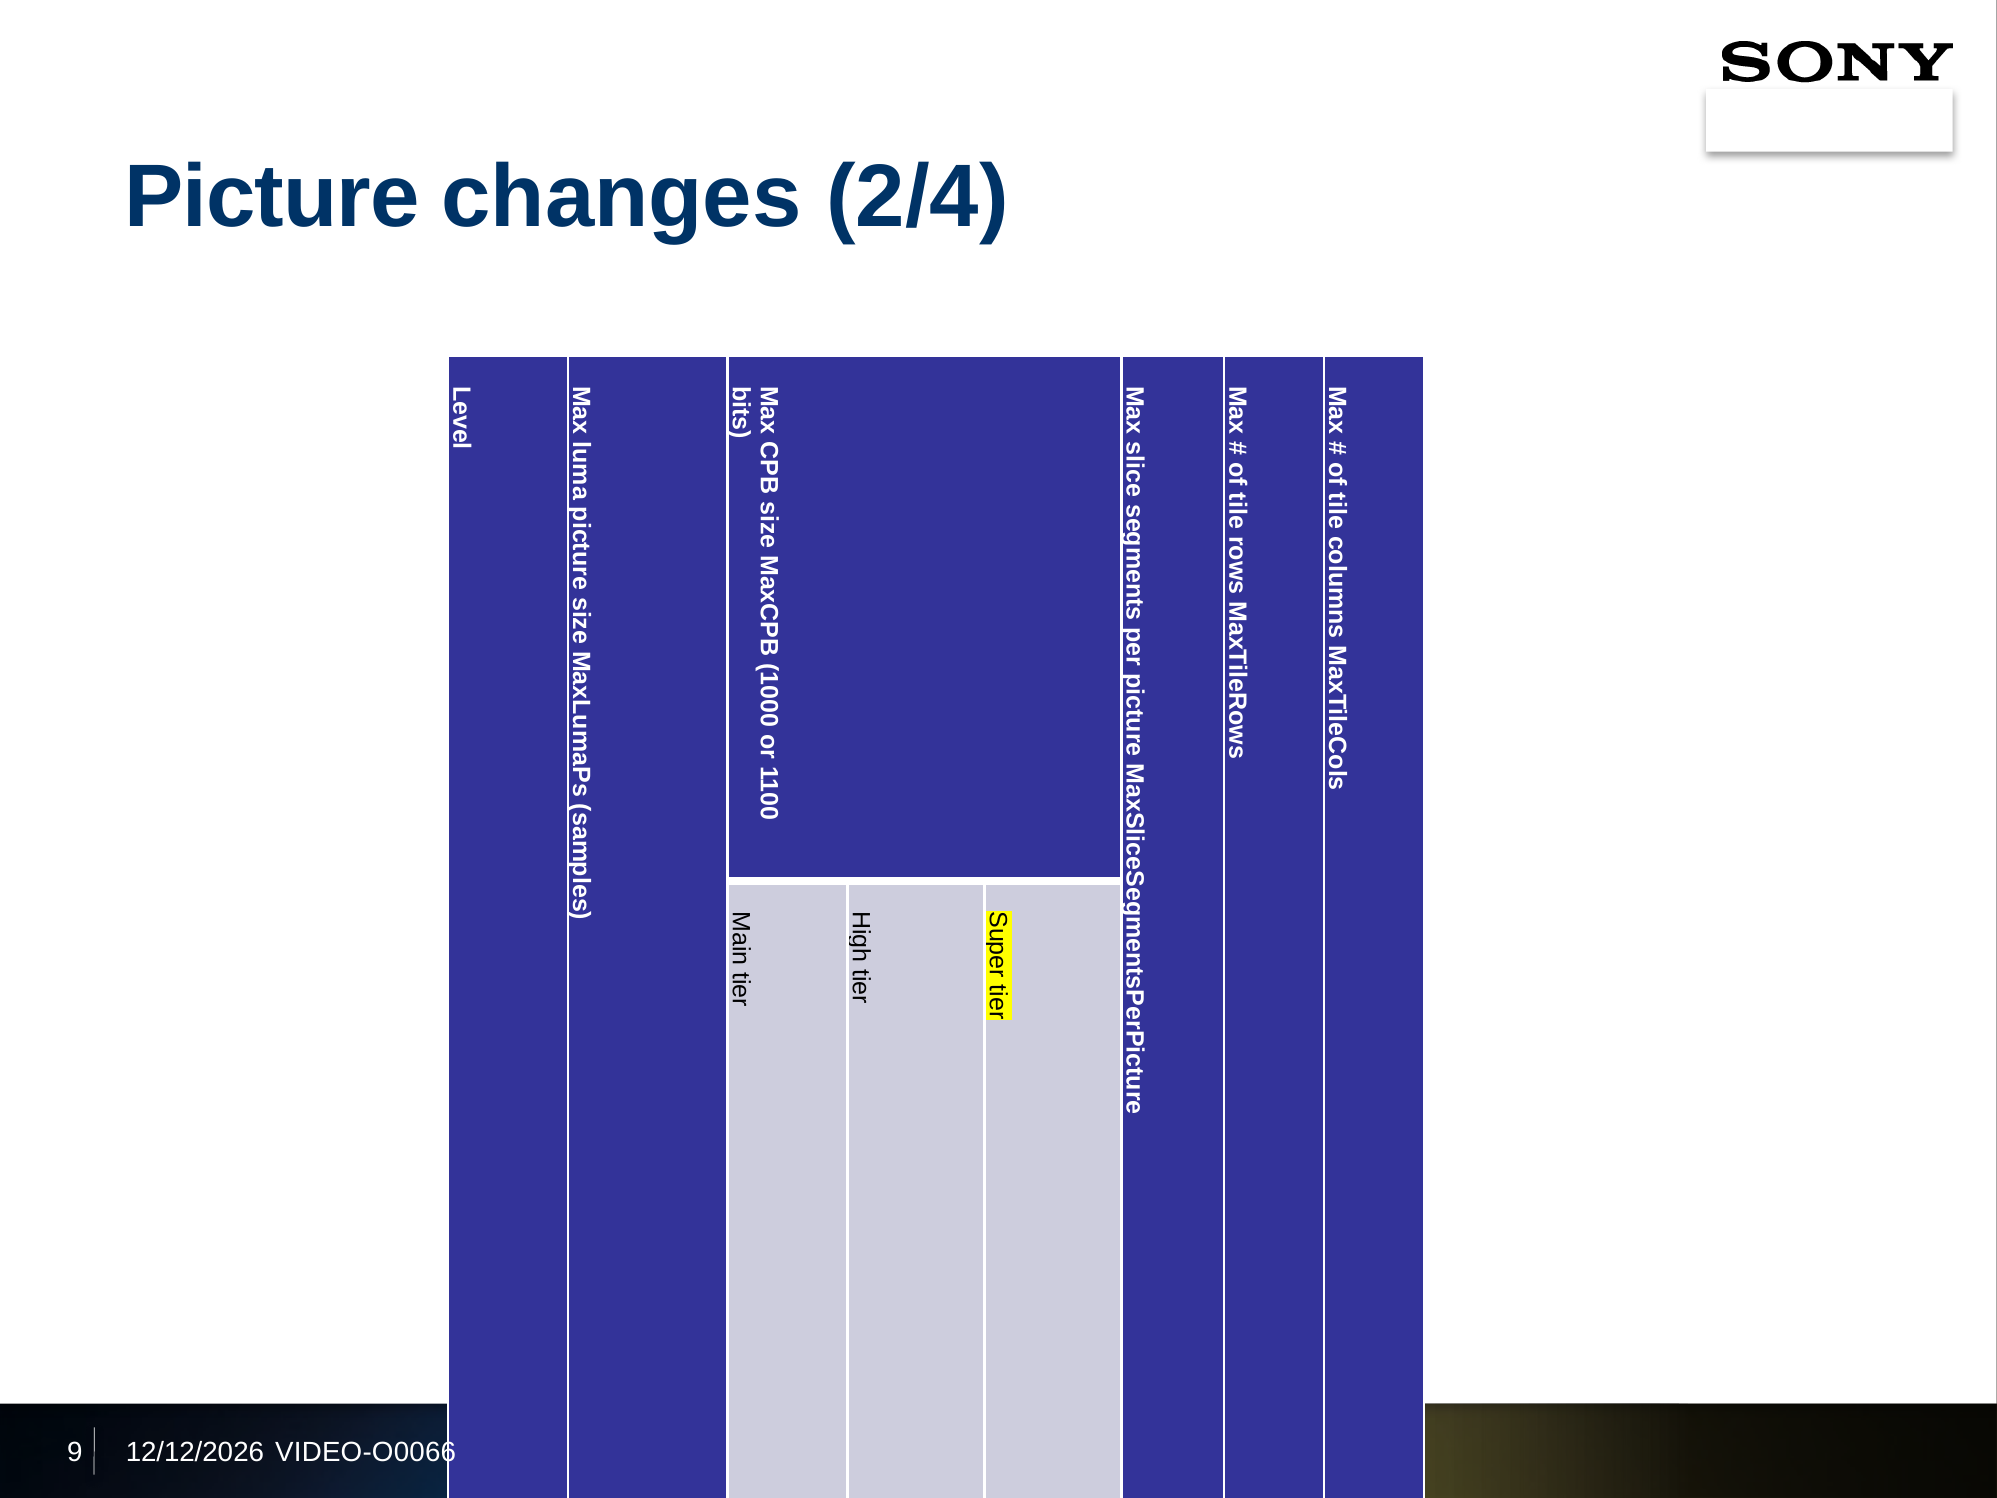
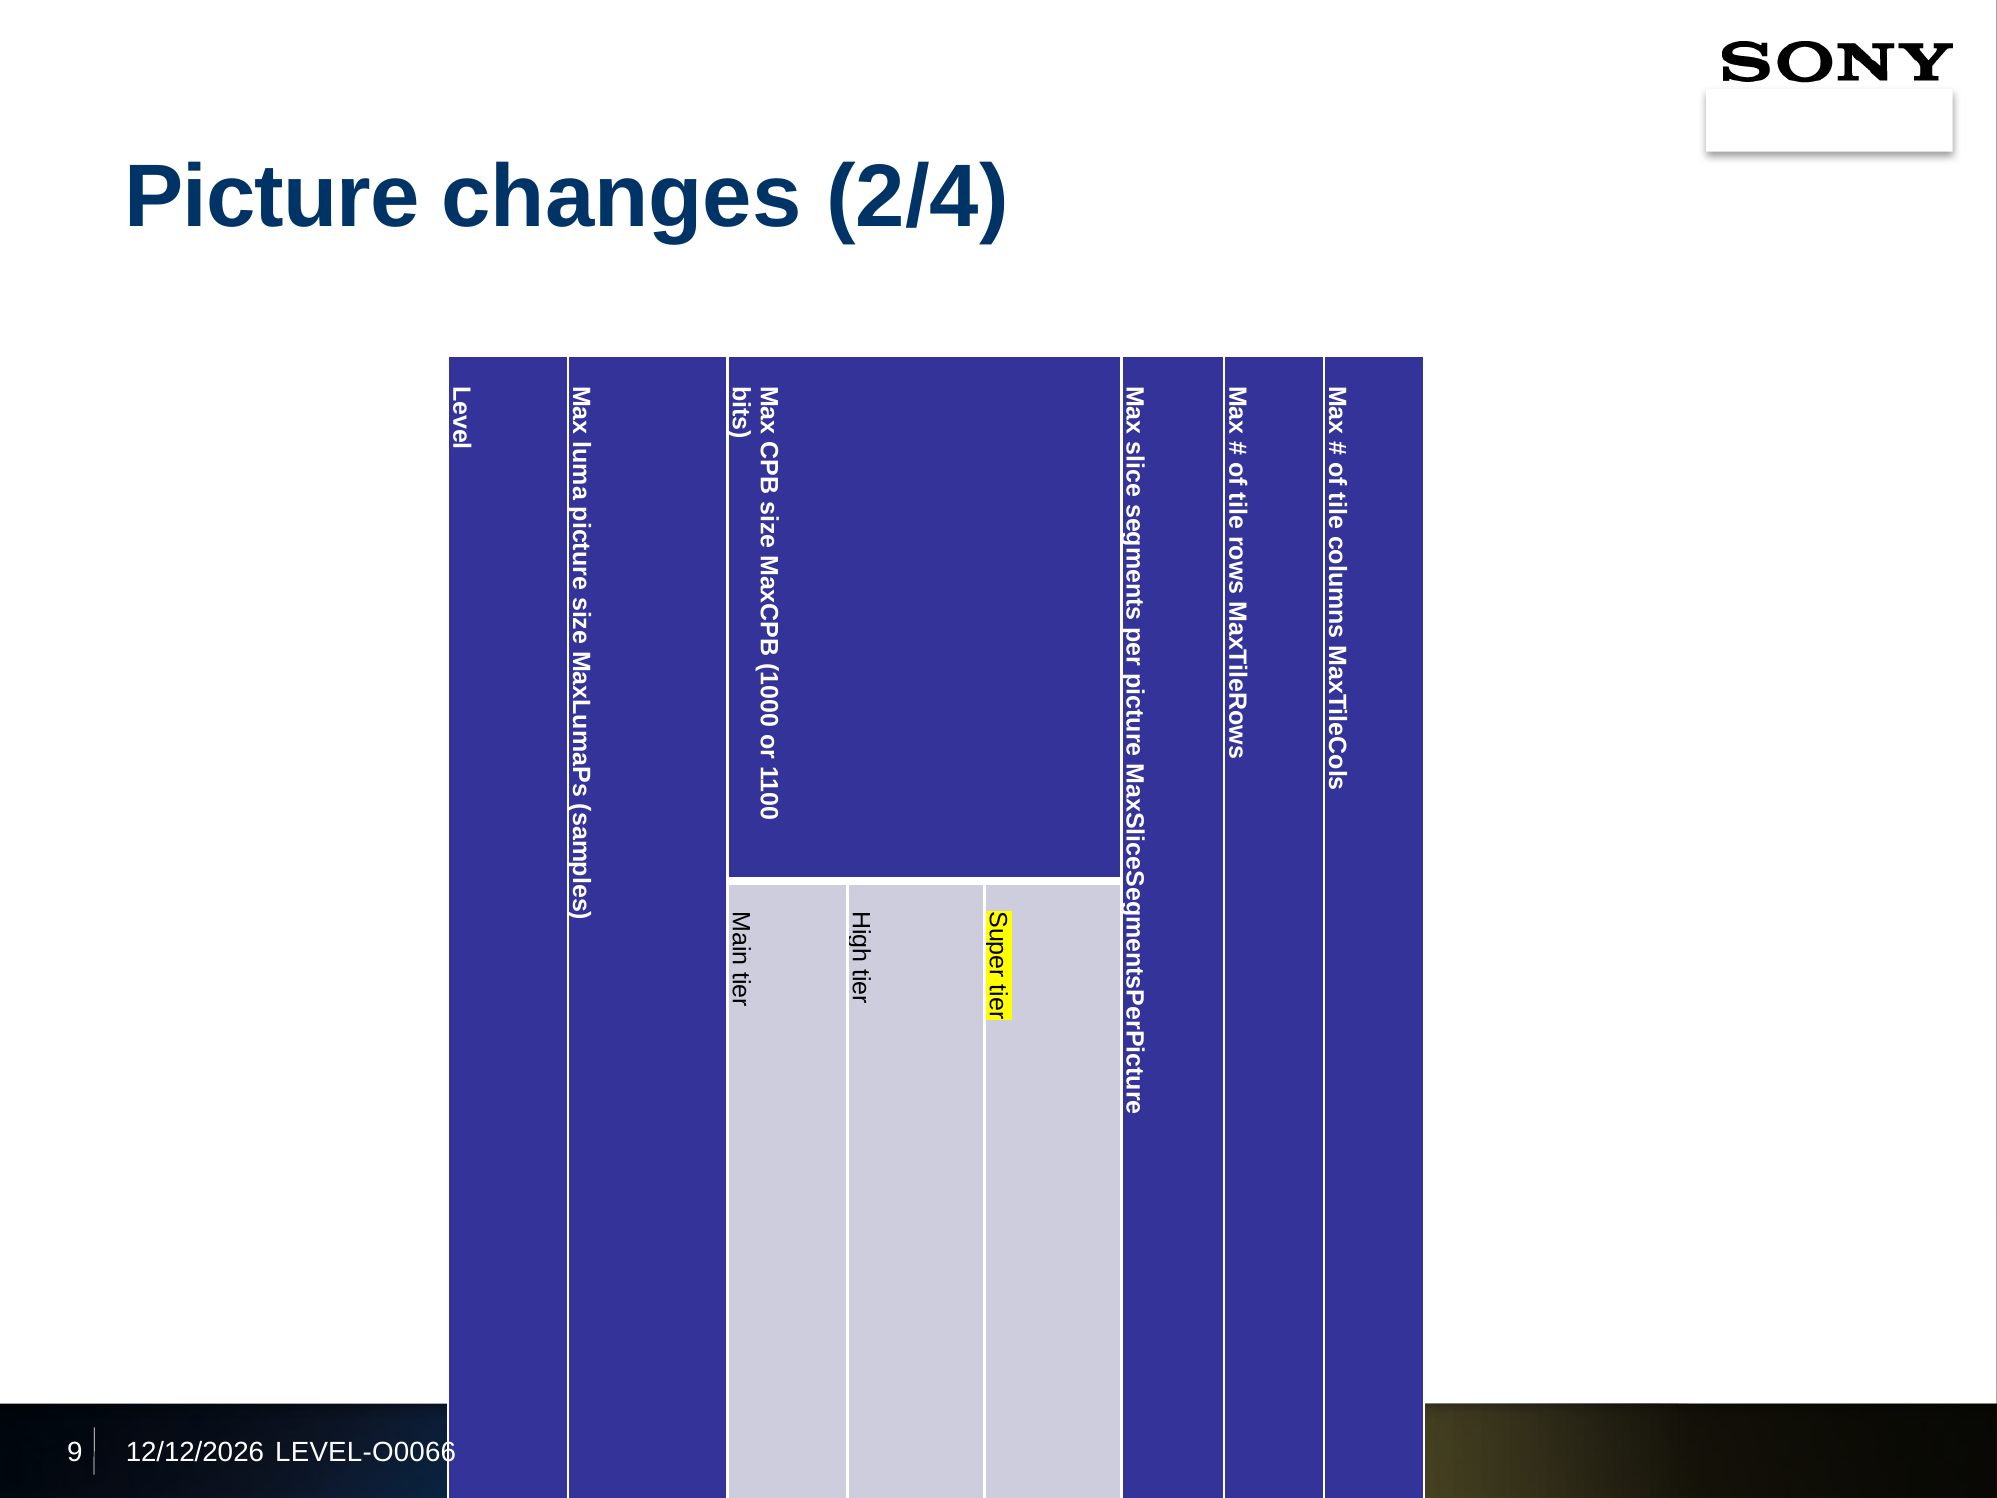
VIDEO-O0066: VIDEO-O0066 -> LEVEL-O0066 (366, 1452)
